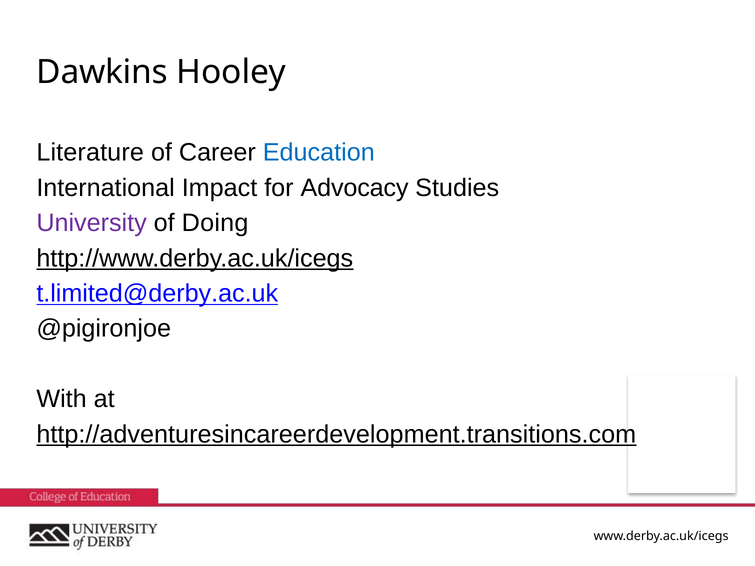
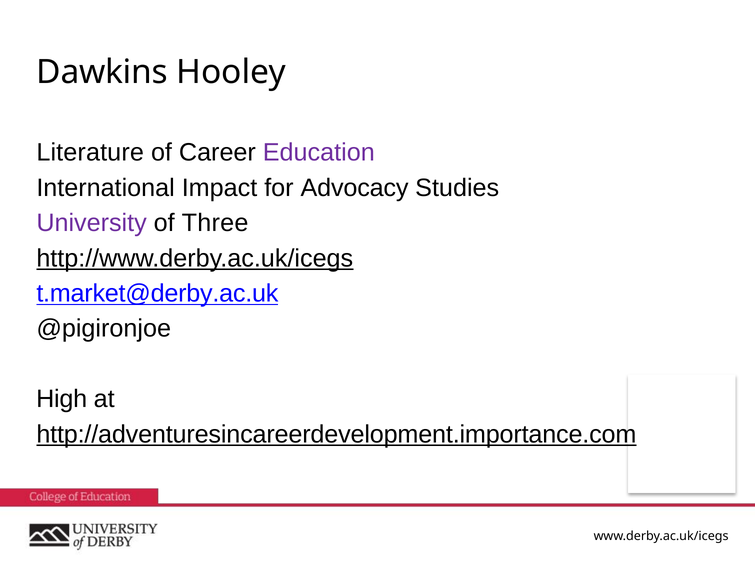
Education colour: blue -> purple (319, 153)
Doing: Doing -> Three (215, 223)
t.limited@derby.ac.uk: t.limited@derby.ac.uk -> t.market@derby.ac.uk (157, 294)
With: With -> High (62, 399)
http://adventuresincareerdevelopment.transitions.com: http://adventuresincareerdevelopment.transitions.com -> http://adventuresincareerdevelopment.importance.com (336, 434)
